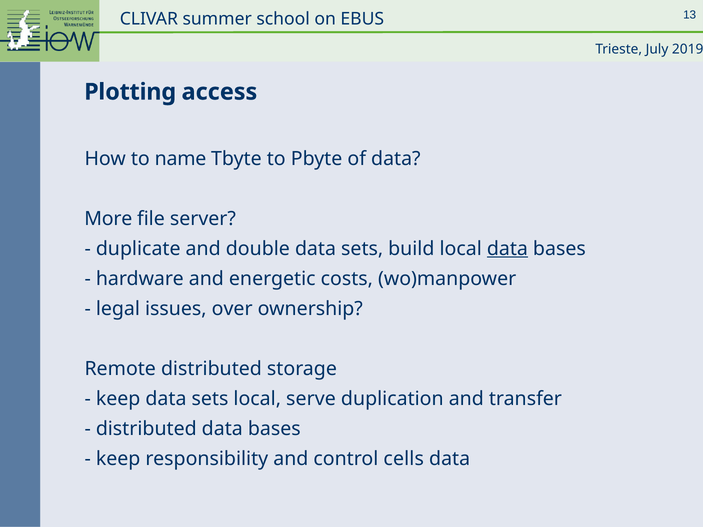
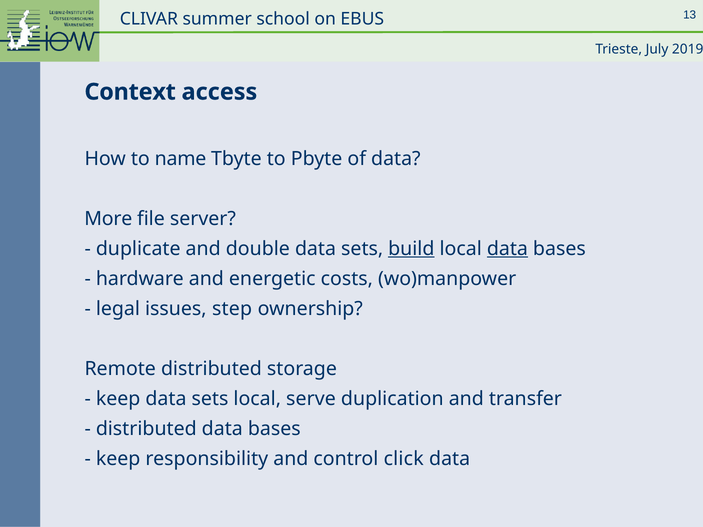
Plotting: Plotting -> Context (130, 92)
build underline: none -> present (411, 249)
over: over -> step (232, 309)
cells: cells -> click (404, 459)
